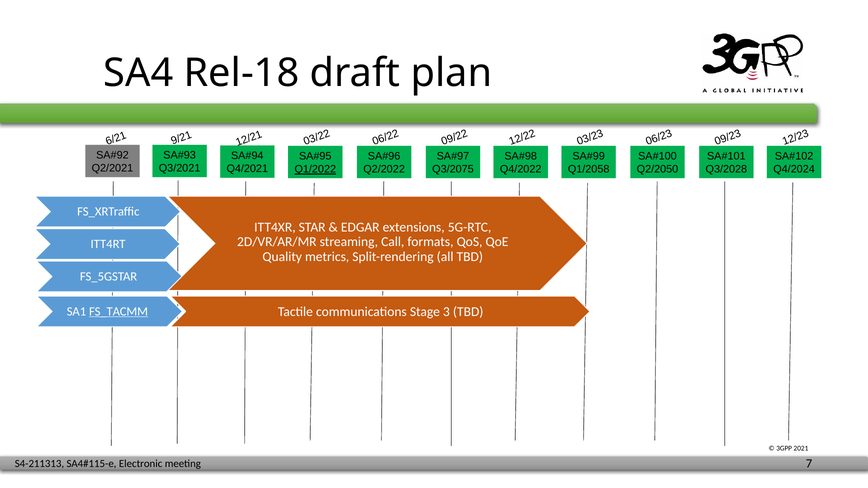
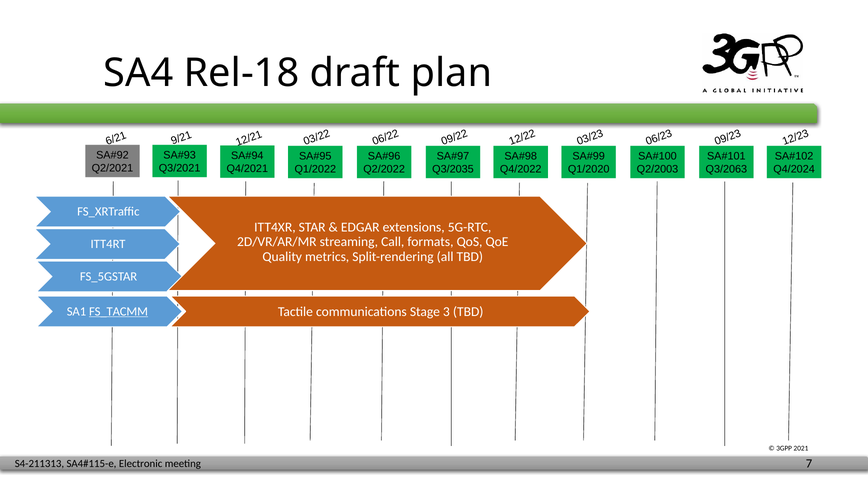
Q1/2022 underline: present -> none (315, 169)
Q3/2075: Q3/2075 -> Q3/2035 (453, 169)
Q1/2058: Q1/2058 -> Q1/2020 (589, 169)
Q2/2050: Q2/2050 -> Q2/2003 (657, 169)
Q3/2028: Q3/2028 -> Q3/2063 (726, 169)
